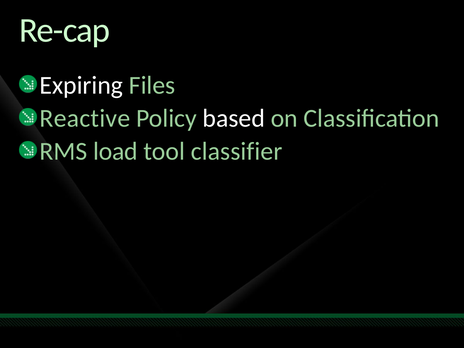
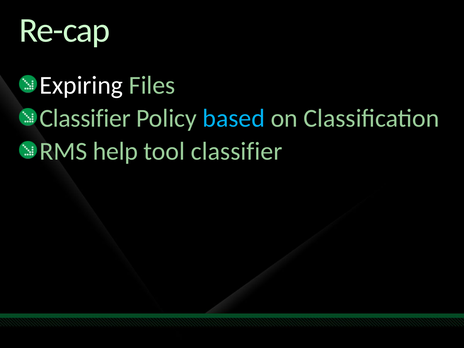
Reactive: Reactive -> Classifier (85, 118)
based colour: white -> light blue (234, 118)
load: load -> help (115, 151)
